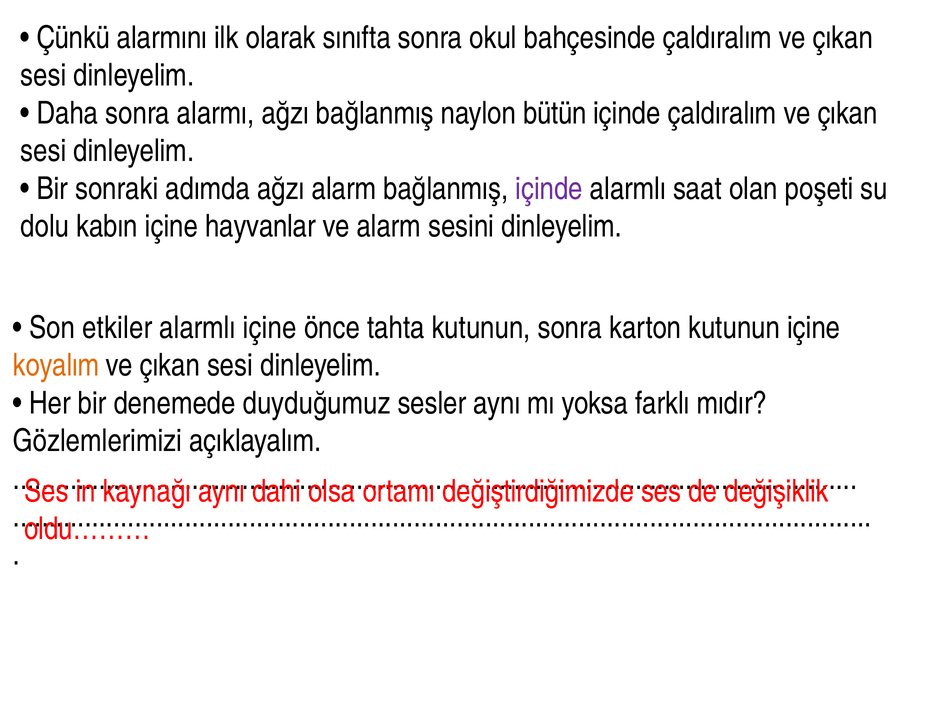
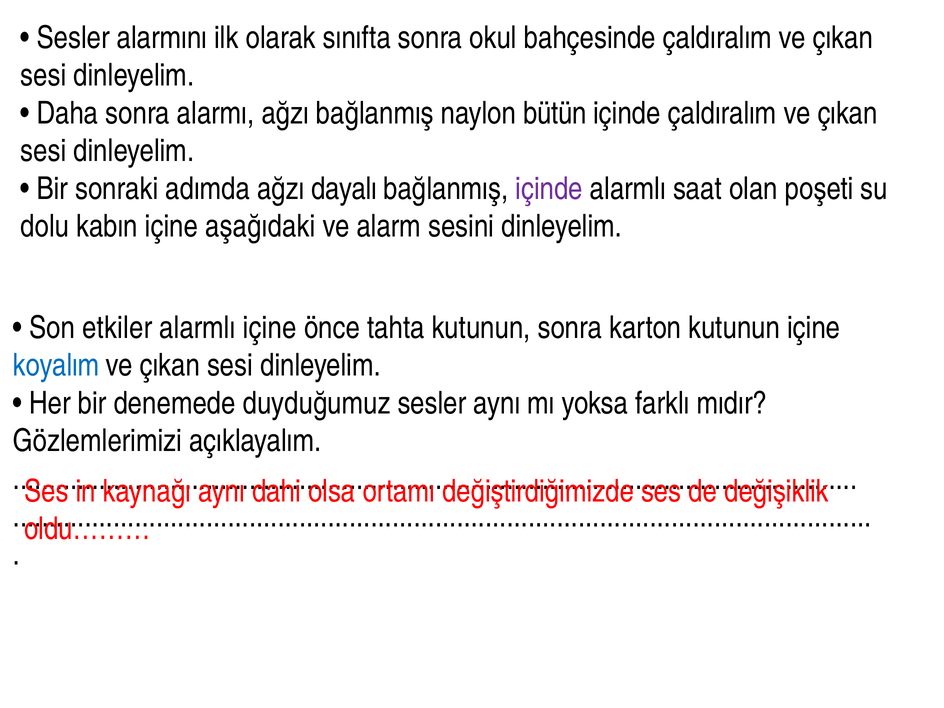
Çünkü: Çünkü -> Sesler (73, 38)
ağzı alarm: alarm -> dayalı (344, 189)
hayvanlar: hayvanlar -> aşağıdaki (260, 227)
koyalım colour: orange -> blue (56, 365)
